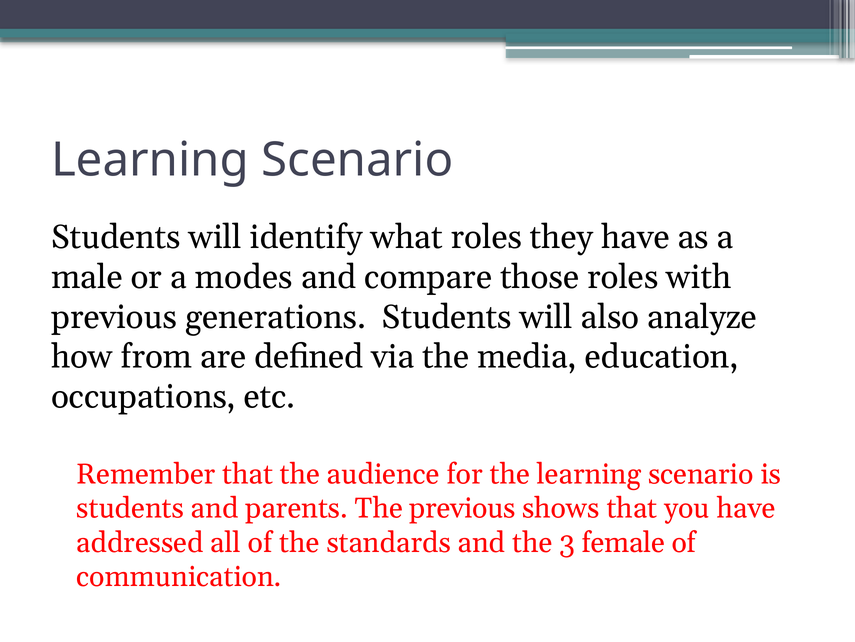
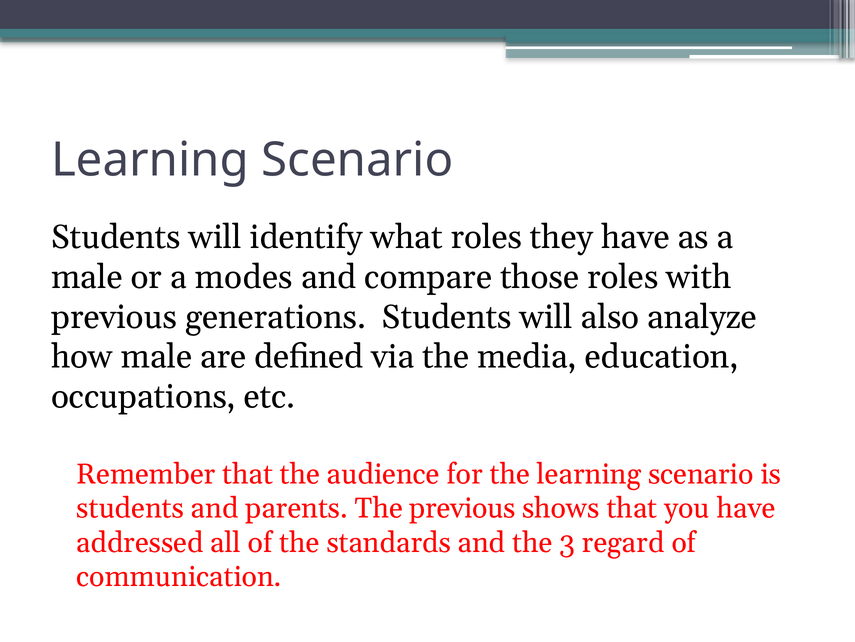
how from: from -> male (157, 357)
female: female -> regard (623, 542)
